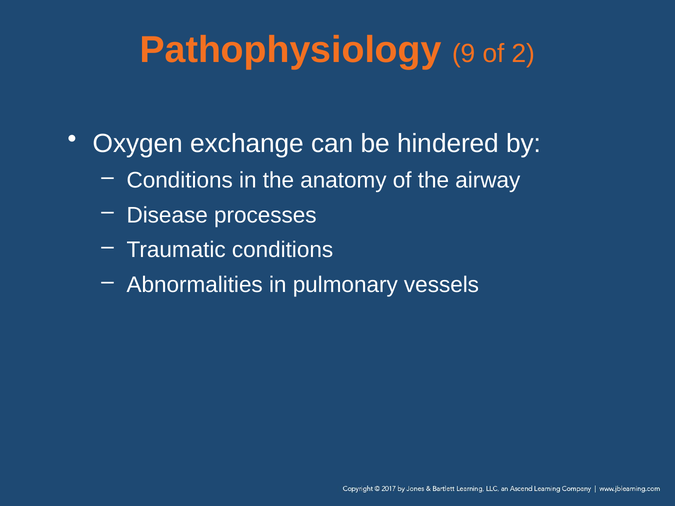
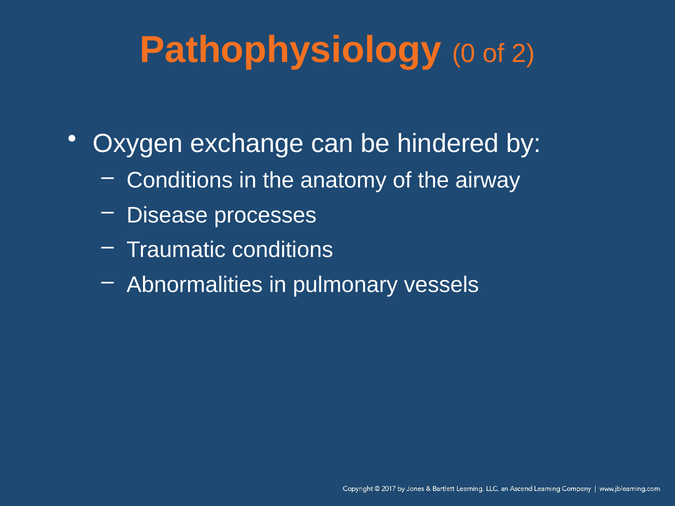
9: 9 -> 0 (464, 53)
